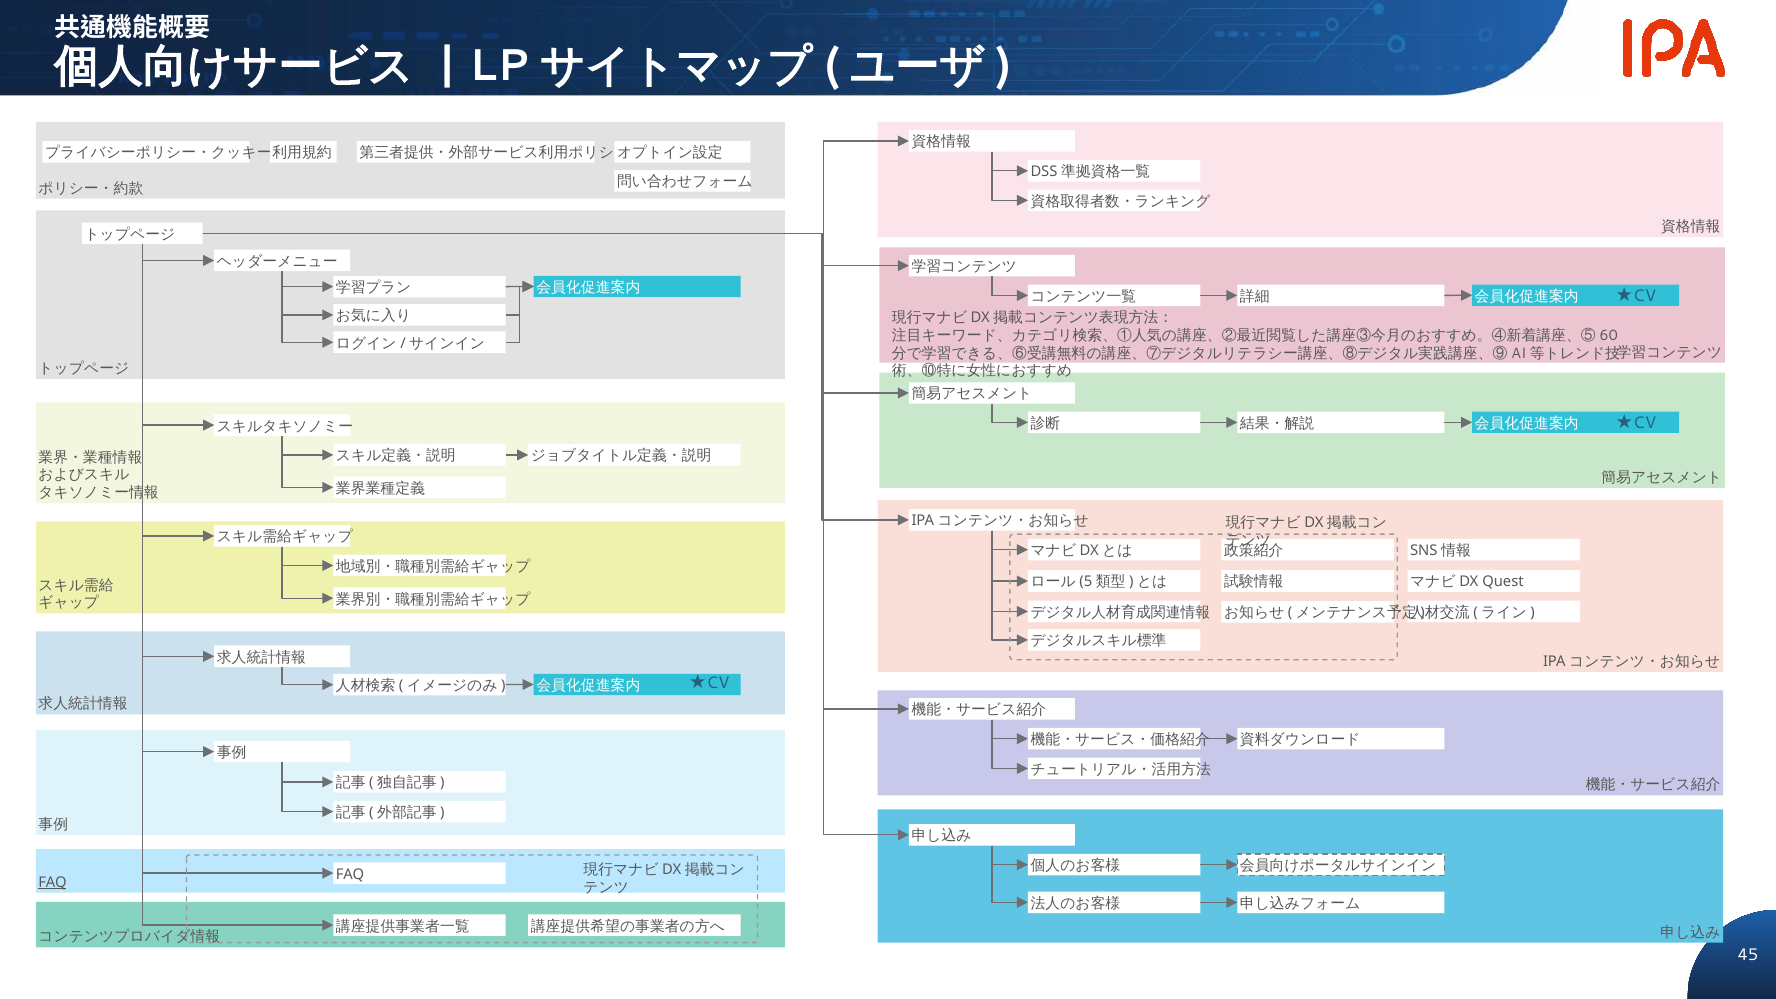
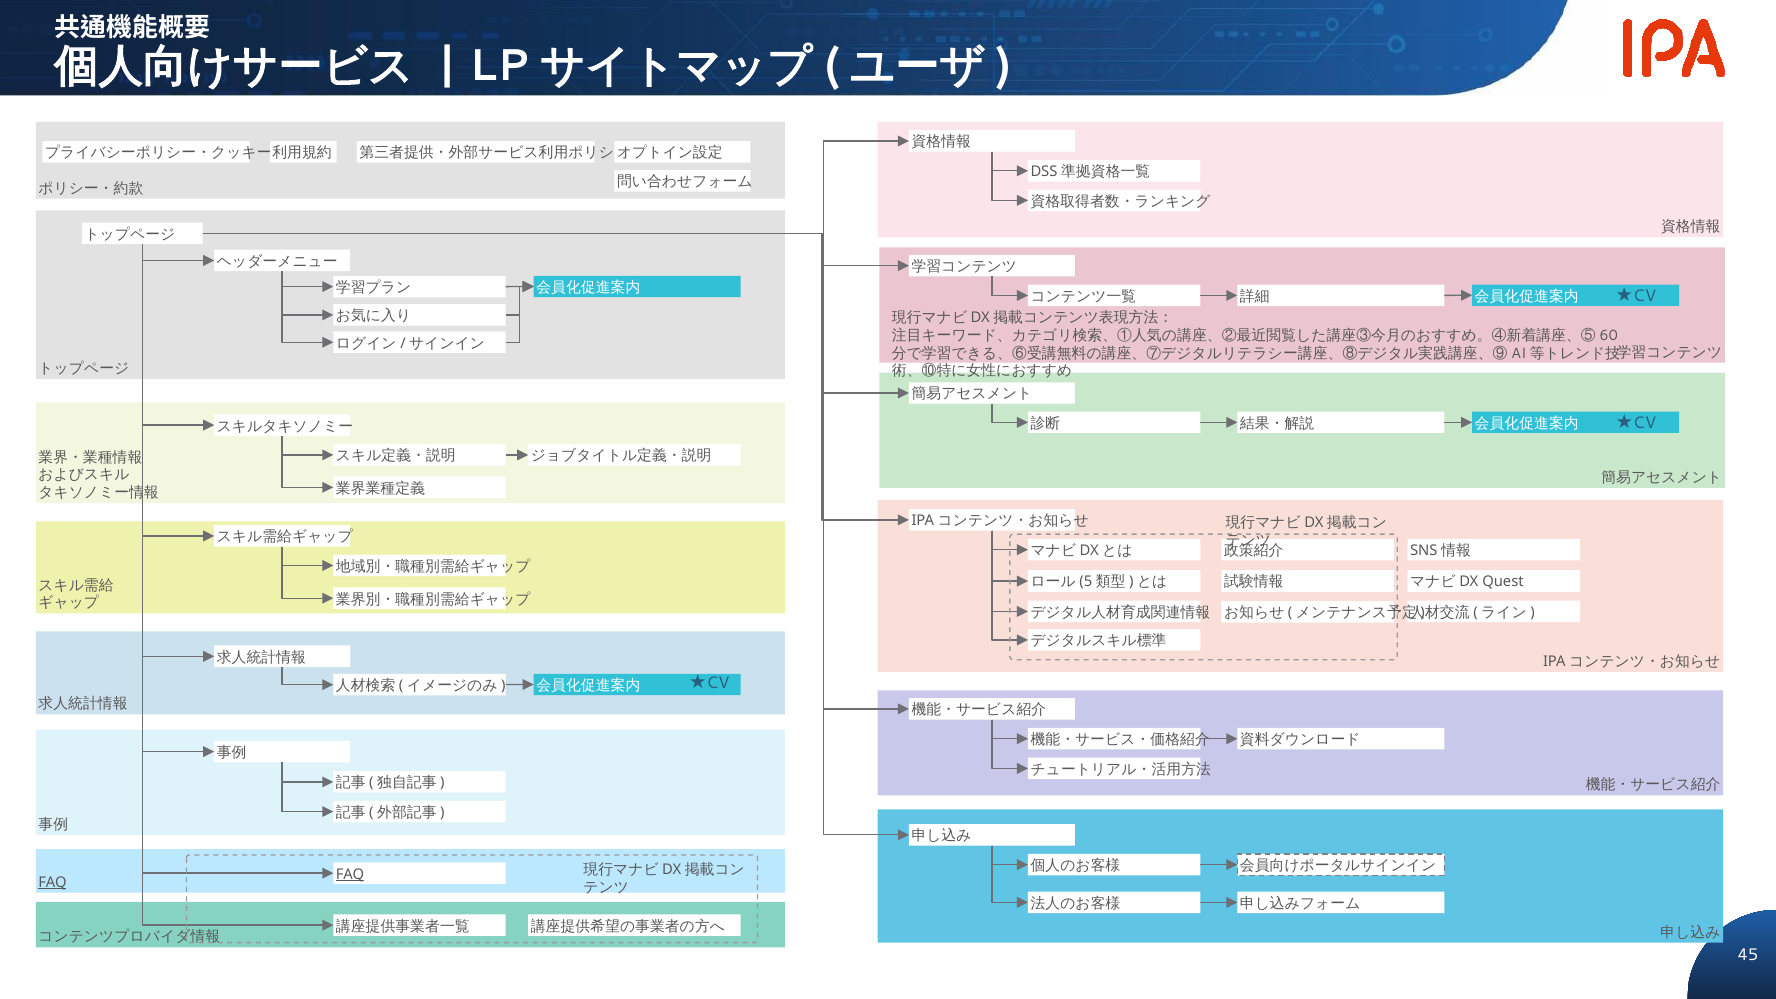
FAQ underline: none -> present (350, 874)
